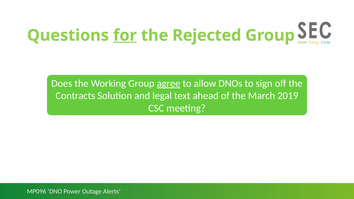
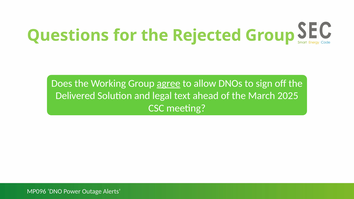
for underline: present -> none (125, 35)
Contracts: Contracts -> Delivered (75, 96)
2019: 2019 -> 2025 (288, 96)
